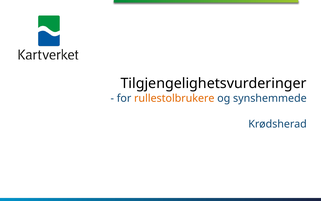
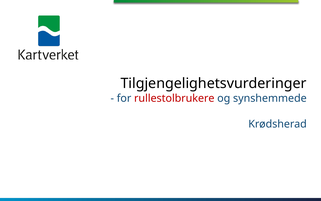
rullestolbrukere colour: orange -> red (174, 98)
